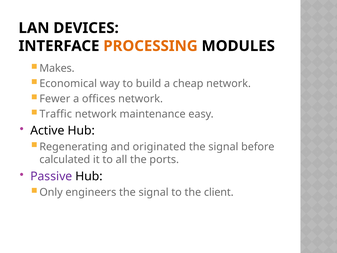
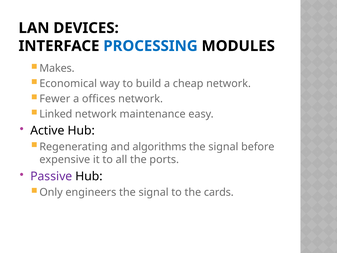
PROCESSING colour: orange -> blue (150, 46)
Traffic: Traffic -> Linked (56, 114)
originated: originated -> algorithms (159, 147)
calculated: calculated -> expensive (65, 159)
client: client -> cards (219, 192)
